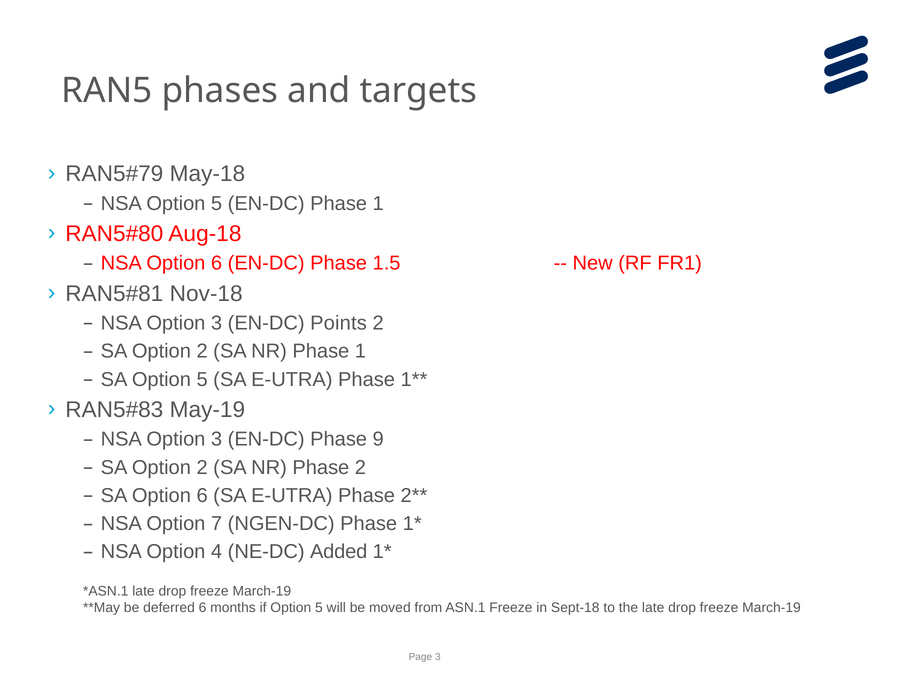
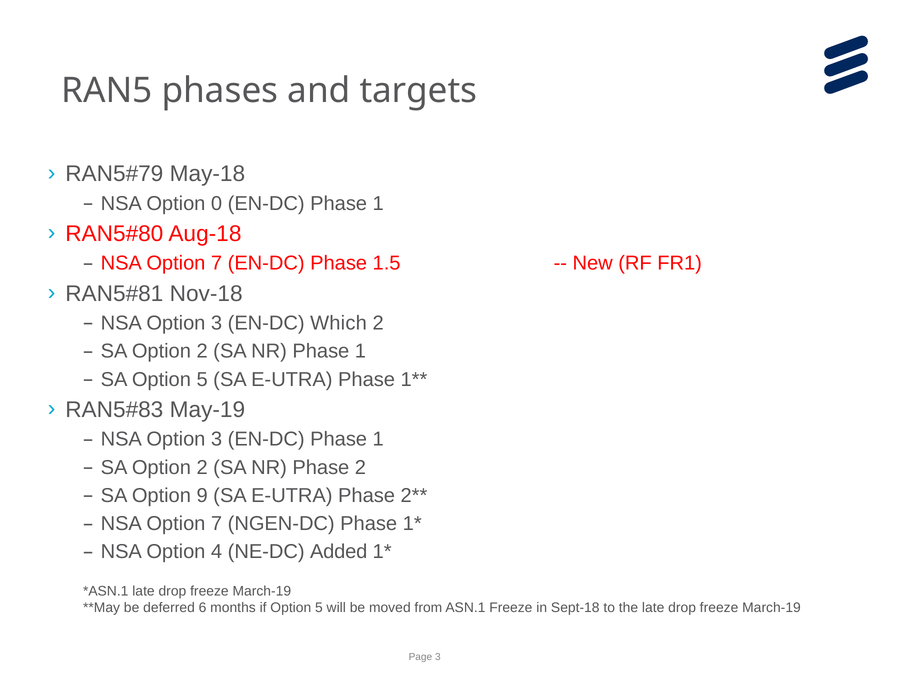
NSA Option 5: 5 -> 0 (217, 204)
6: 6 -> 7 (217, 263)
Points: Points -> Which (339, 323)
3 EN-DC Phase 9: 9 -> 1 (378, 440)
SA Option 6: 6 -> 9 (202, 496)
